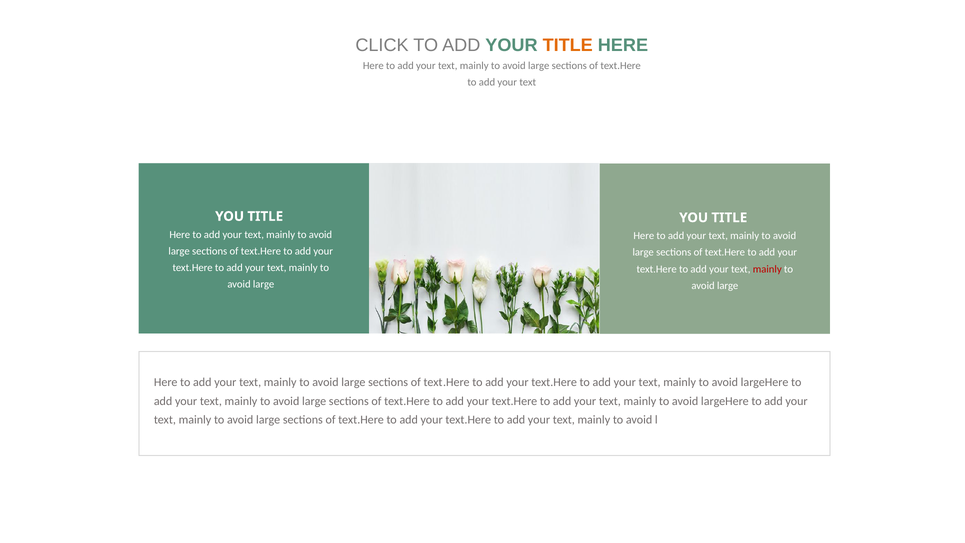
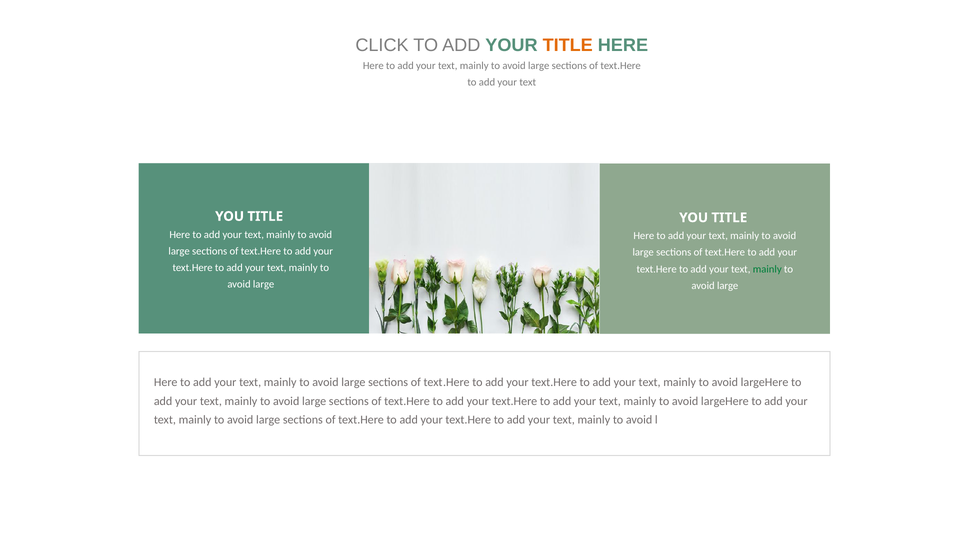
mainly colour: red -> green (767, 269)
